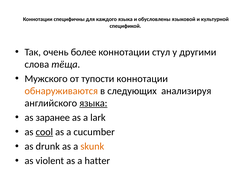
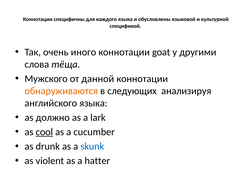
более: более -> иного (83, 52)
стул: стул -> goat (161, 52)
тупости: тупости -> данной (98, 79)
языка underline: present -> none (93, 103)
заранее: заранее -> должно (53, 118)
skunk colour: orange -> blue (92, 146)
